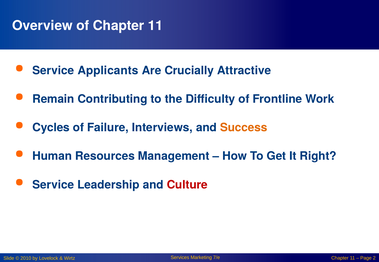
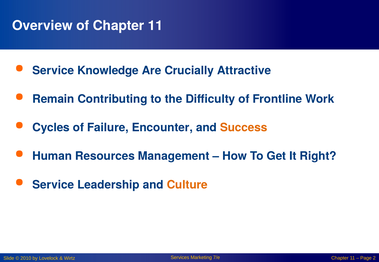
Applicants: Applicants -> Knowledge (108, 71)
Interviews: Interviews -> Encounter (162, 128)
Culture colour: red -> orange (187, 185)
